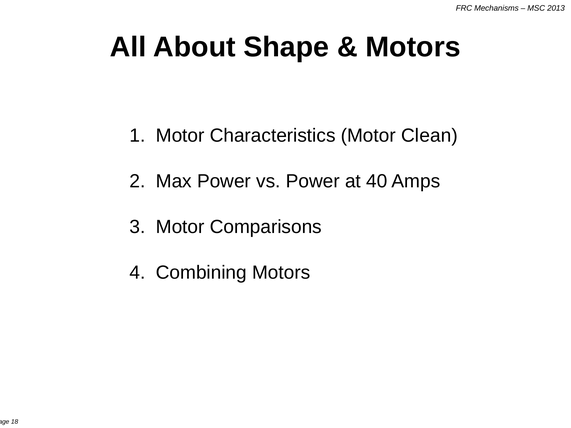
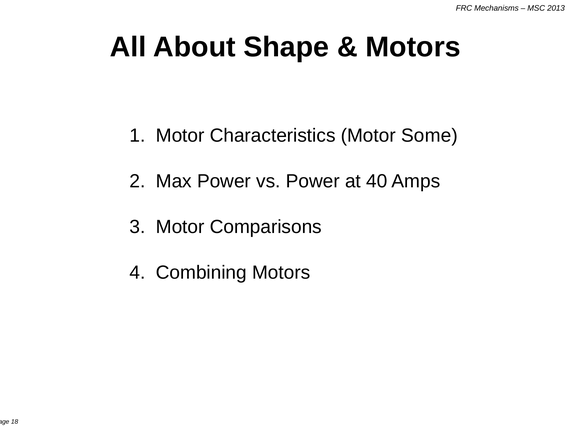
Clean: Clean -> Some (429, 136)
